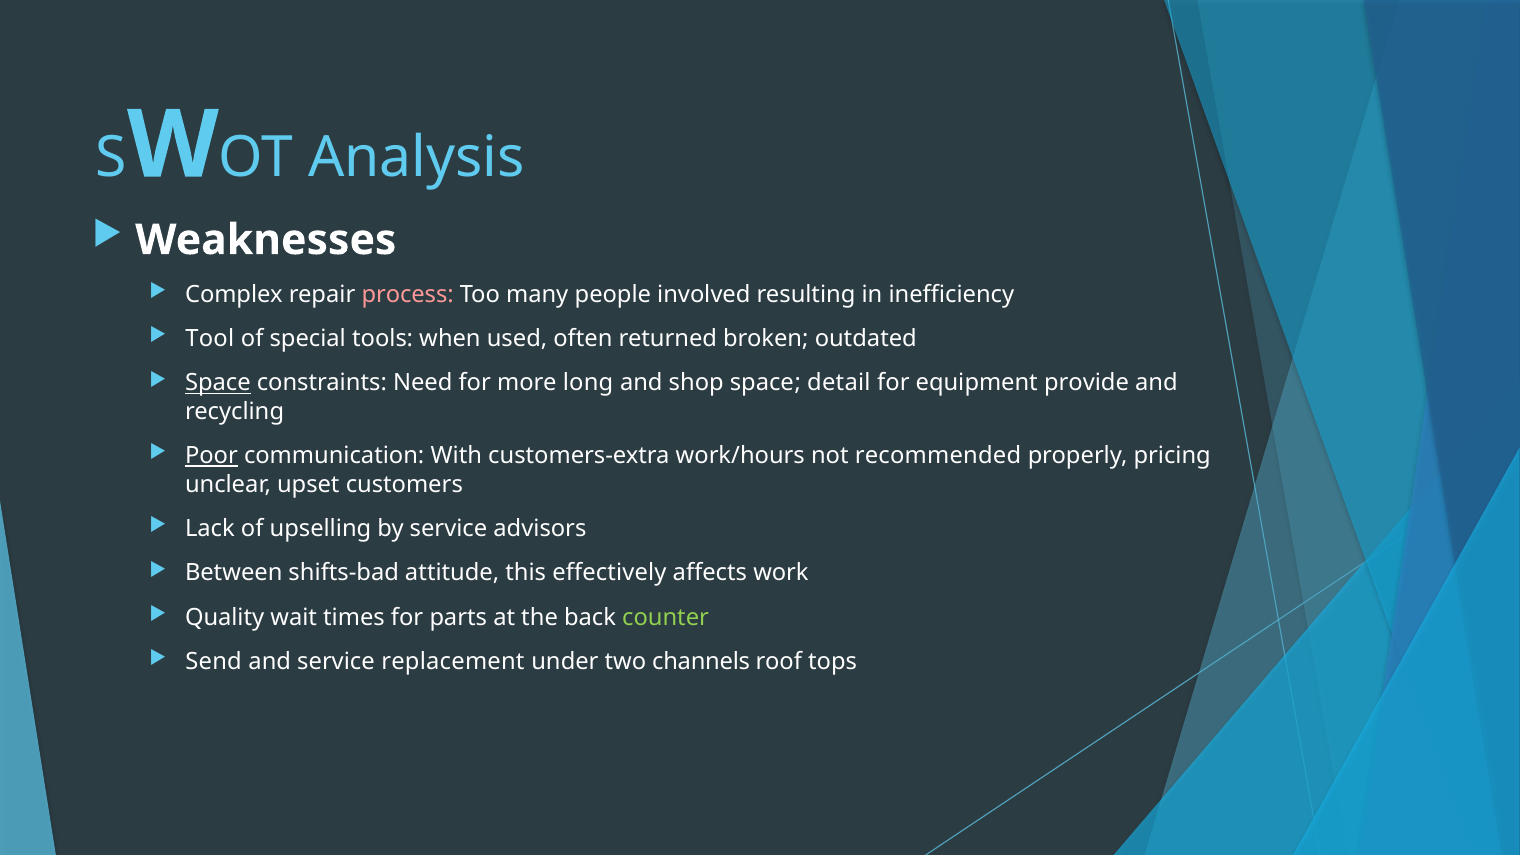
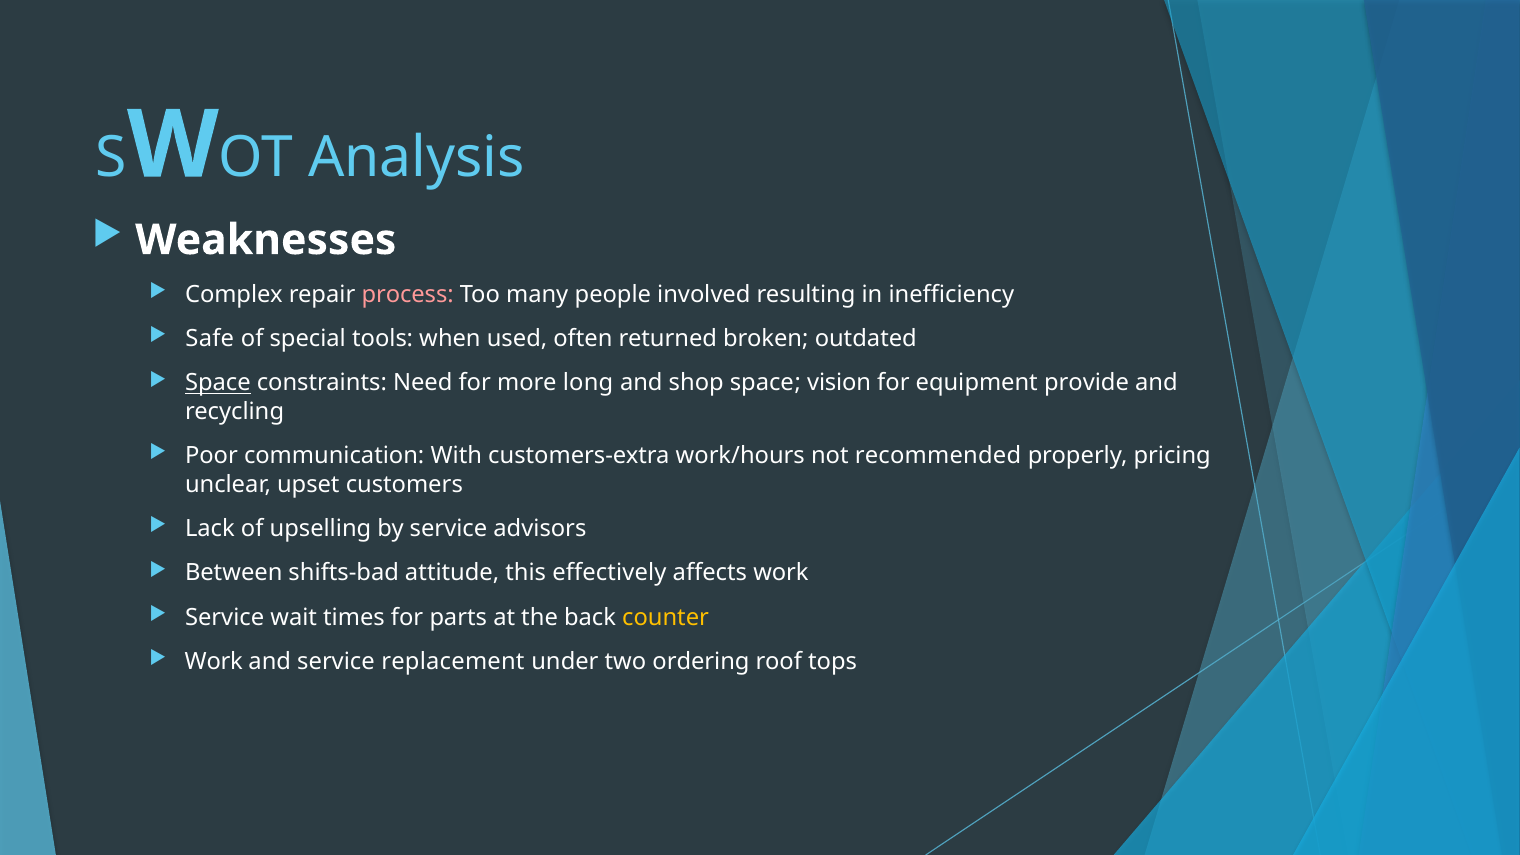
Tool: Tool -> Safe (210, 339)
detail: detail -> vision (839, 383)
Poor underline: present -> none (211, 456)
Quality: Quality -> Service (225, 617)
counter colour: light green -> yellow (666, 617)
Send: Send -> Work (214, 662)
channels: channels -> ordering (701, 662)
